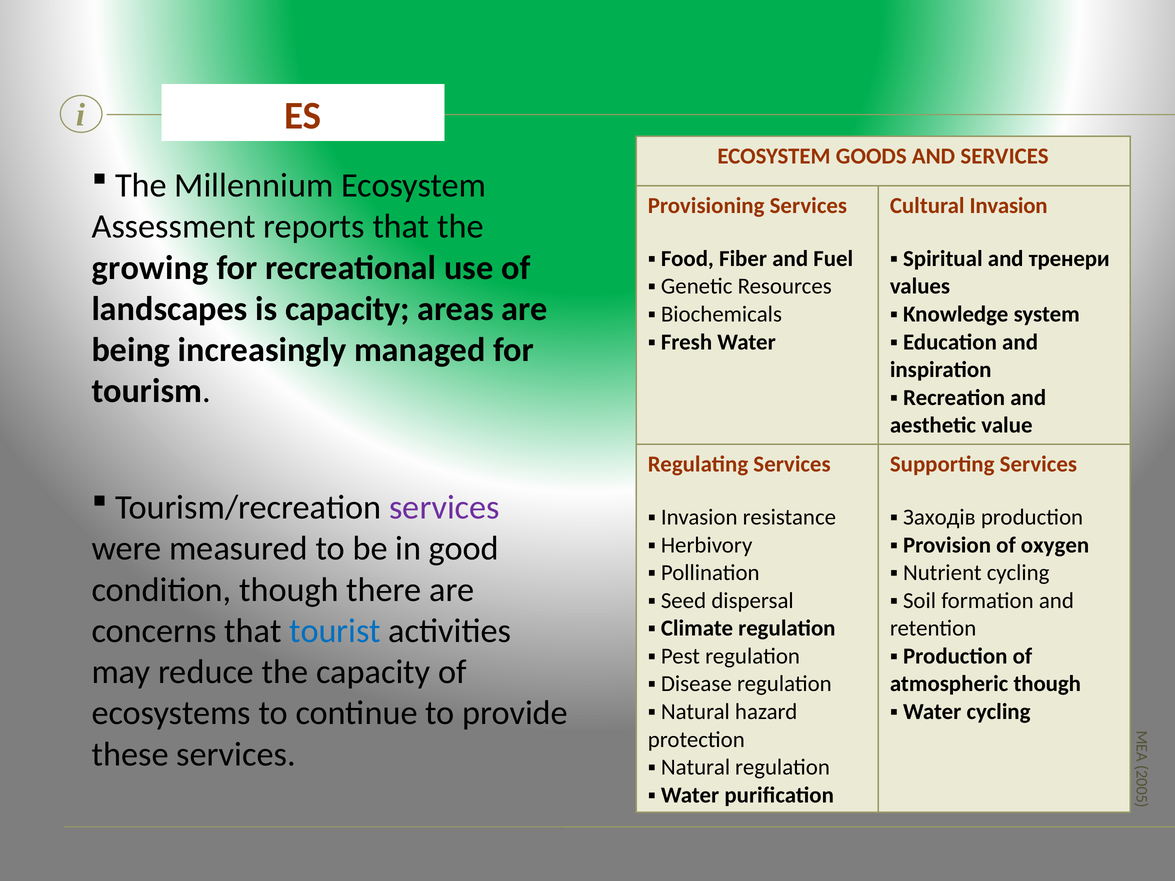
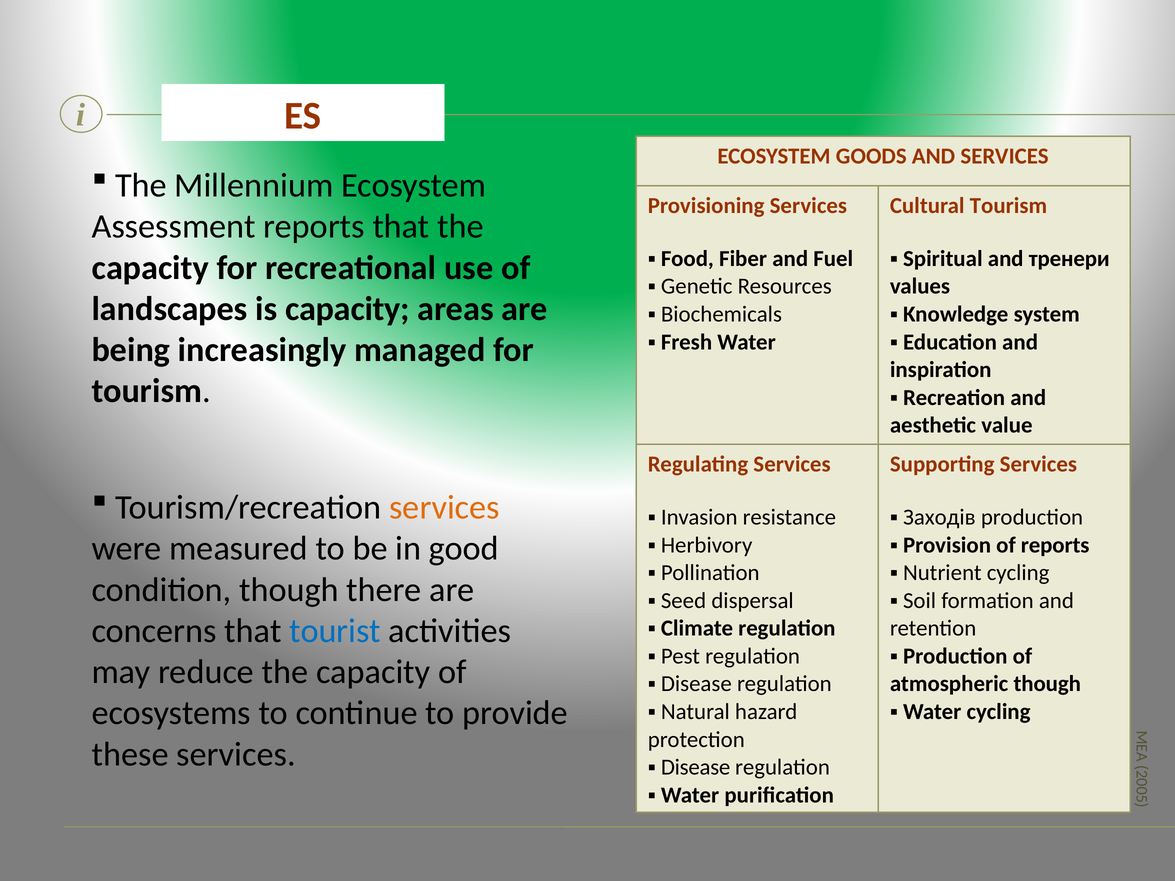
Cultural Invasion: Invasion -> Tourism (1008, 206)
growing: growing -> capacity (150, 268)
services colour: purple -> orange (444, 508)
of oxygen: oxygen -> reports (1055, 545)
Natural: Natural -> Disease (696, 768)
